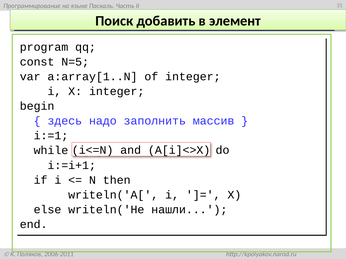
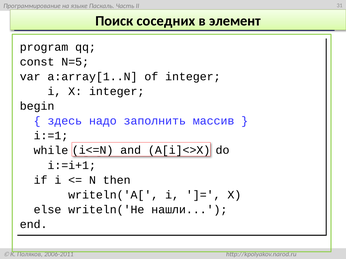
добавить: добавить -> соседних (166, 21)
